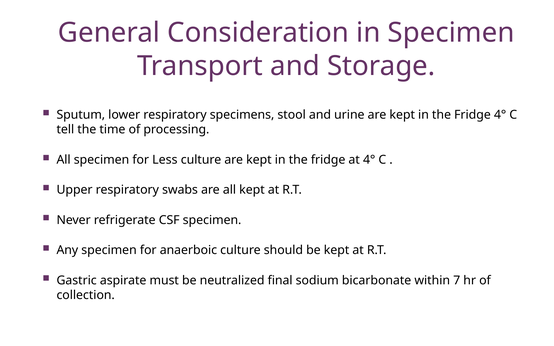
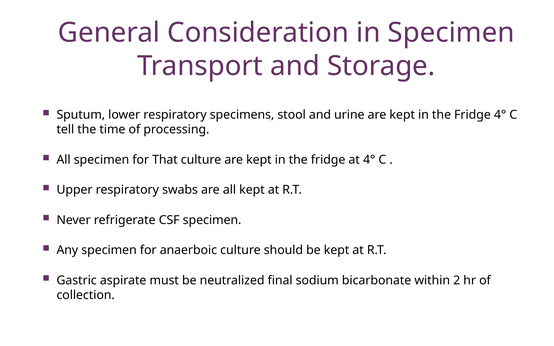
Less: Less -> That (165, 160)
7: 7 -> 2 (457, 280)
